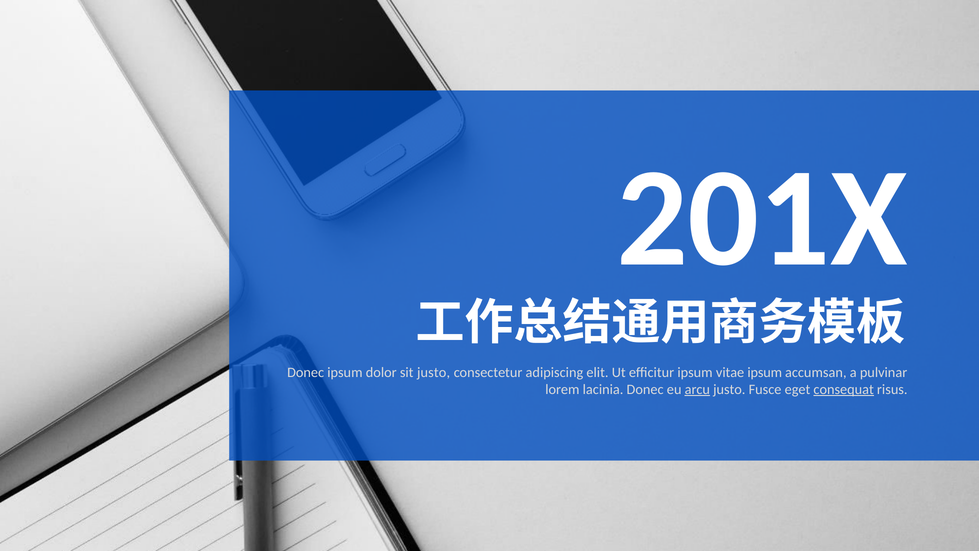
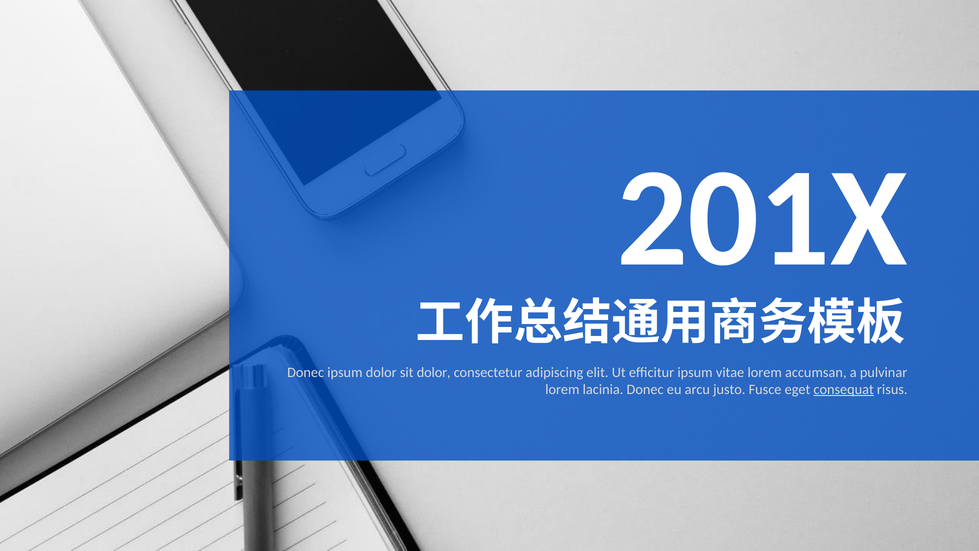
sit justo: justo -> dolor (434, 372)
vitae ipsum: ipsum -> lorem (765, 372)
arcu underline: present -> none (697, 389)
